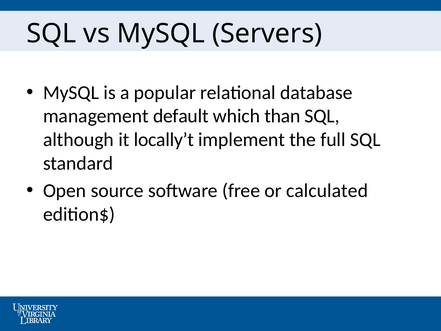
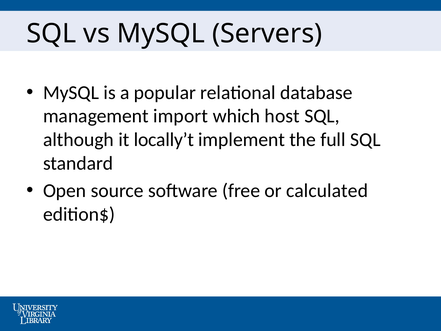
default: default -> import (181, 116)
than: than -> host (282, 116)
